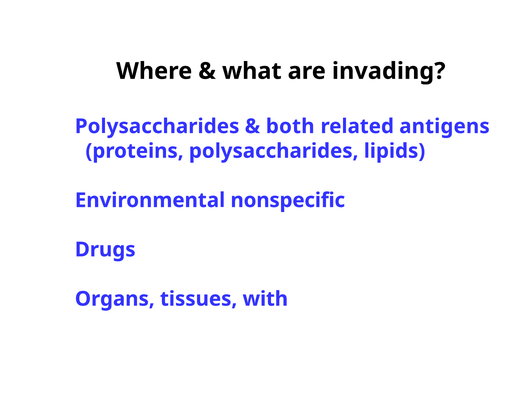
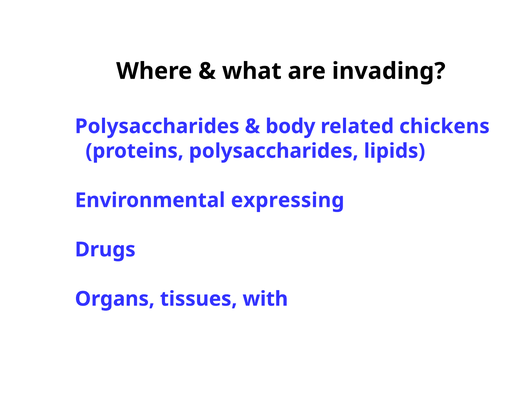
both: both -> body (290, 126)
antigens: antigens -> chickens (444, 126)
nonspecific: nonspecific -> expressing (288, 200)
